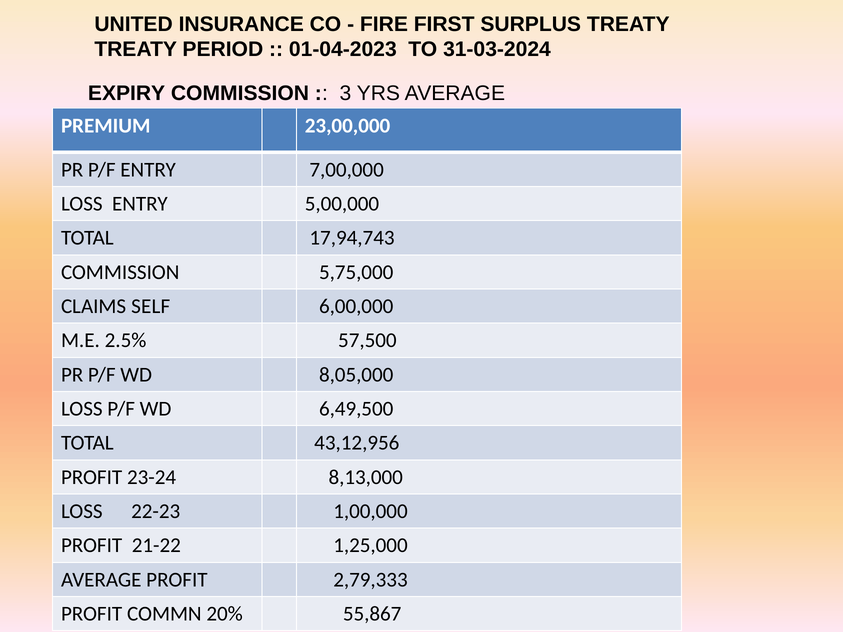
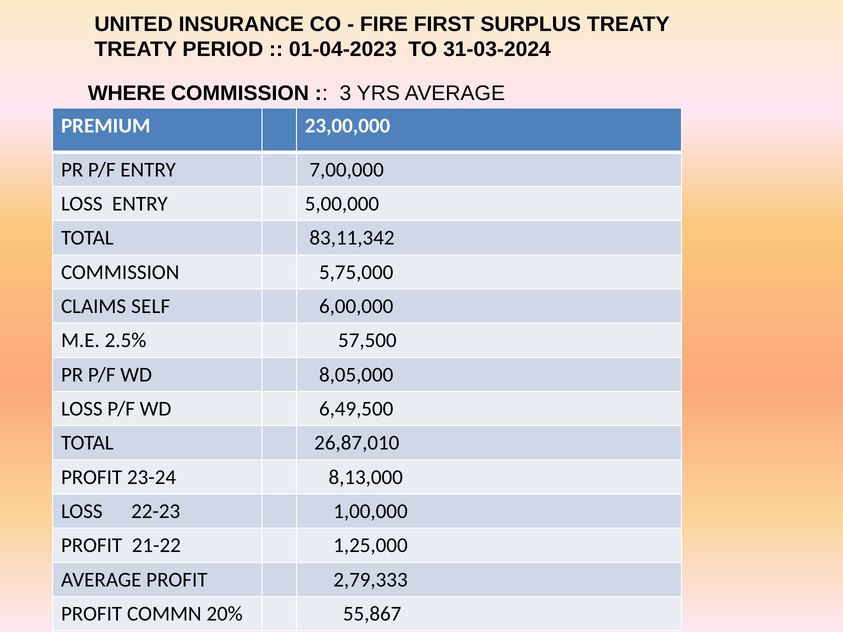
EXPIRY: EXPIRY -> WHERE (127, 94)
17,94,743: 17,94,743 -> 83,11,342 (352, 238)
43,12,956: 43,12,956 -> 26,87,010 (357, 443)
